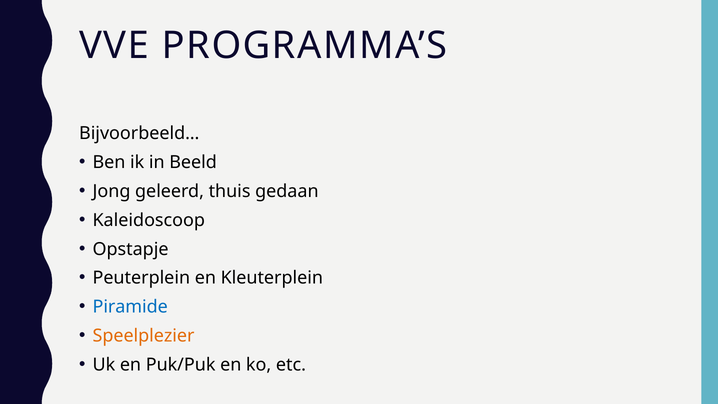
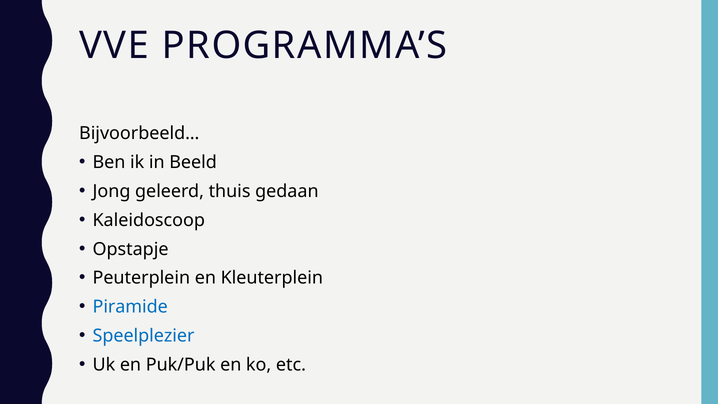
Speelplezier colour: orange -> blue (144, 336)
